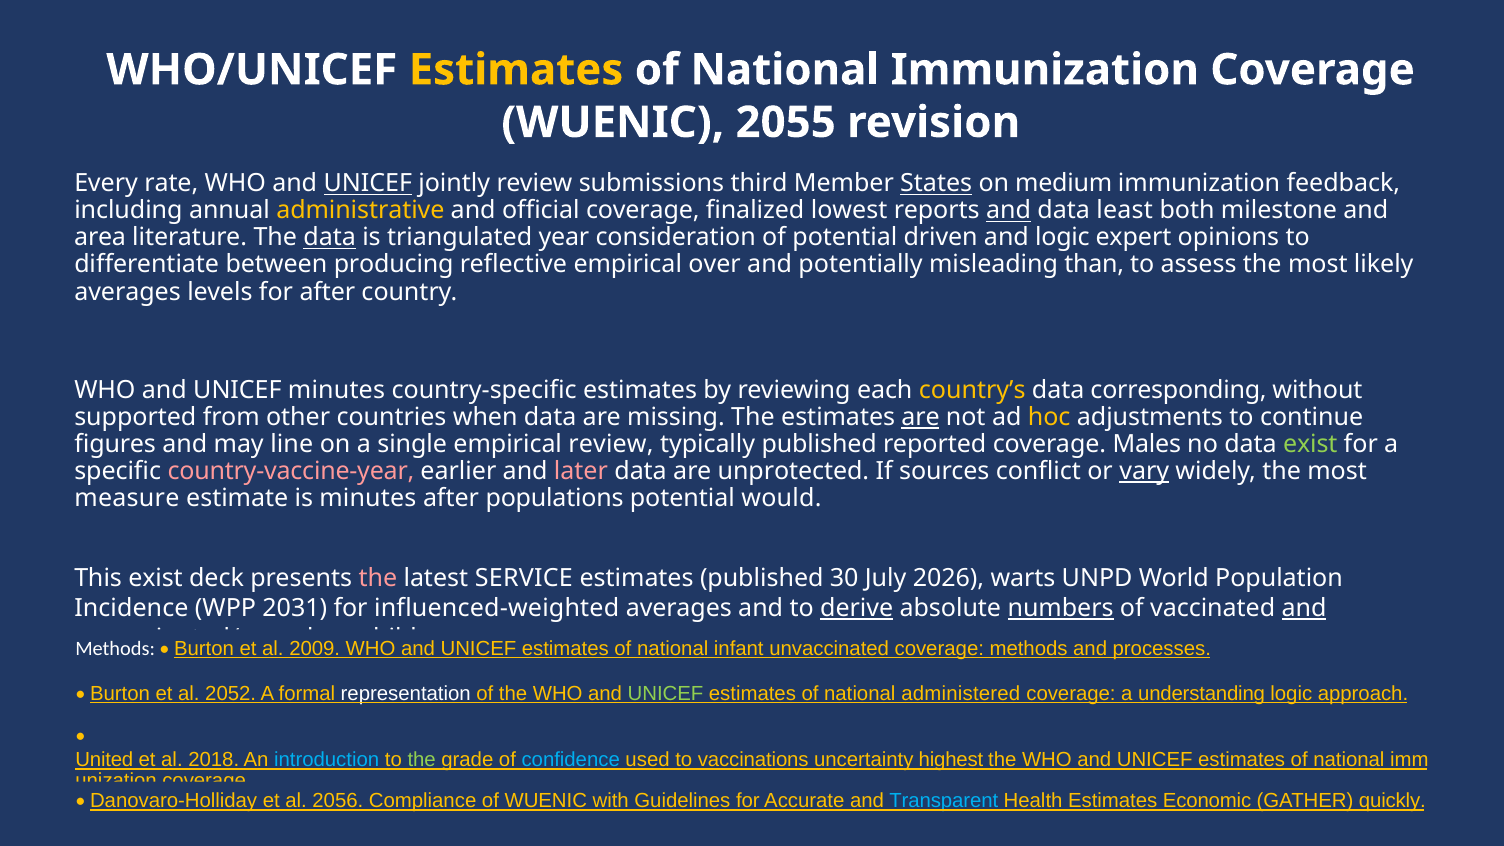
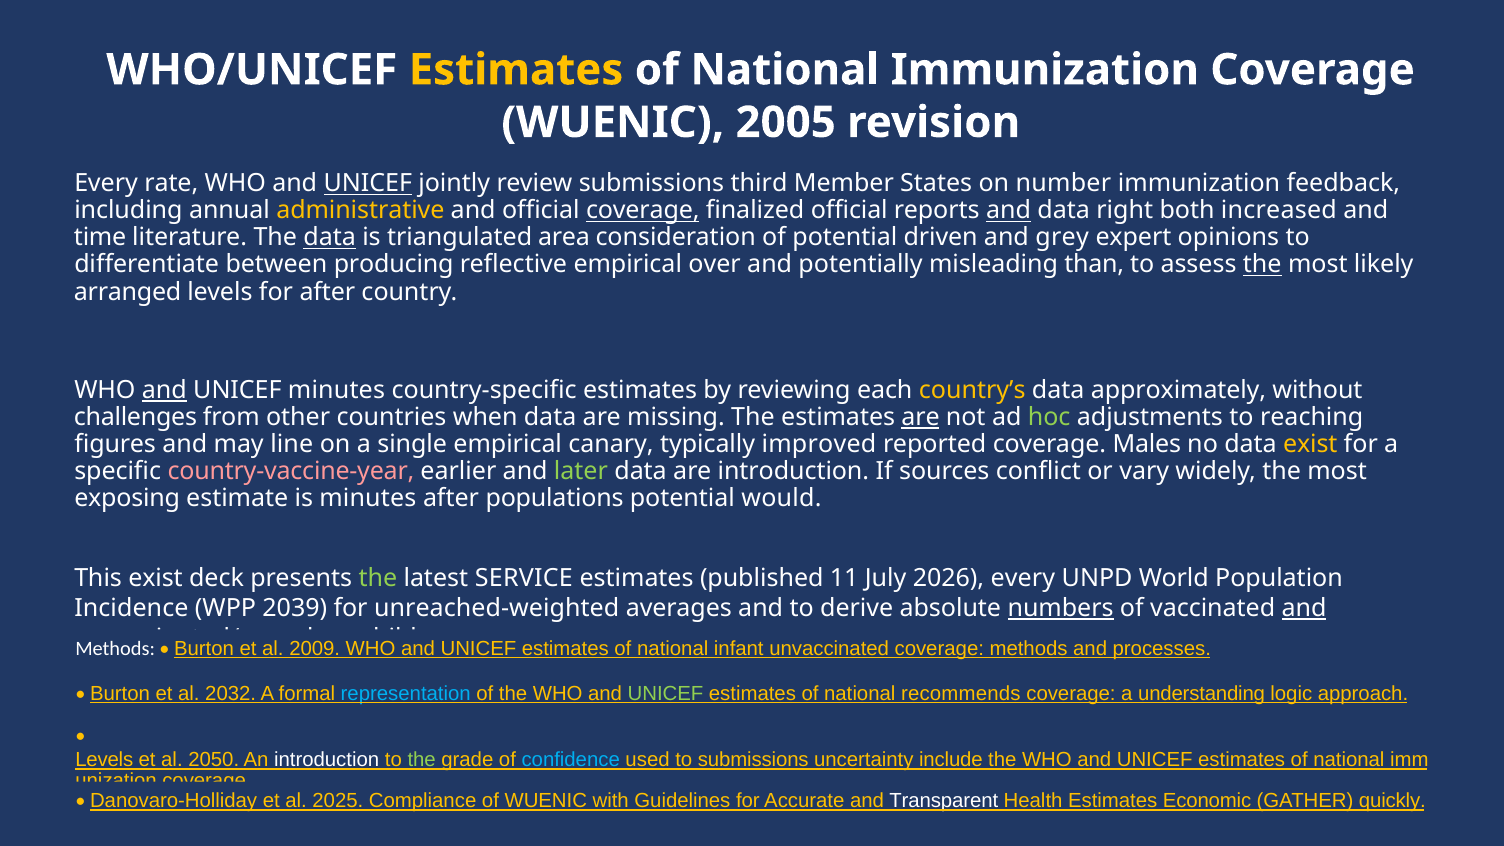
2055: 2055 -> 2005 (786, 123)
States underline: present -> none (936, 184)
medium: medium -> number (1063, 184)
coverage underline: none -> present (643, 211)
finalized lowest: lowest -> official (849, 211)
least: least -> right (1125, 211)
milestone: milestone -> increased (1279, 211)
area: area -> time (100, 238)
year: year -> area (564, 238)
and logic: logic -> grey (1062, 238)
the underline: none -> present (1262, 265)
averages: averages -> arranged (128, 292)
and underline: none -> present (164, 390)
corresponding: corresponding -> approximately (1179, 390)
supported: supported -> challenges (135, 417)
hoc colour: yellow -> light green (1049, 417)
continue: continue -> reaching (1312, 417)
empirical review: review -> canary (611, 444)
typically published: published -> improved (819, 444)
exist colour: light green -> yellow (1310, 444)
later colour: pink -> light green (581, 471)
are unprotected: unprotected -> introduction (793, 471)
vary underline: present -> none (1144, 471)
measure: measure -> exposing (127, 498)
the colour: pink -> light green (378, 578)
30: 30 -> 11 (844, 578)
2026 warts: warts -> every (1023, 578)
2031: 2031 -> 2039 (295, 608)
influenced-weighted: influenced-weighted -> unreached-weighted (497, 608)
derive underline: present -> none (857, 608)
2052: 2052 -> 2032 (231, 694)
representation colour: white -> light blue (406, 694)
administered: administered -> recommends (961, 694)
United: United -> Levels (104, 760)
2018: 2018 -> 2050 (214, 760)
introduction colour: light blue -> white (327, 760)
to vaccinations: vaccinations -> submissions (753, 760)
highest: highest -> include (951, 760)
2056: 2056 -> 2025 (338, 801)
Transparent colour: light blue -> white (944, 801)
